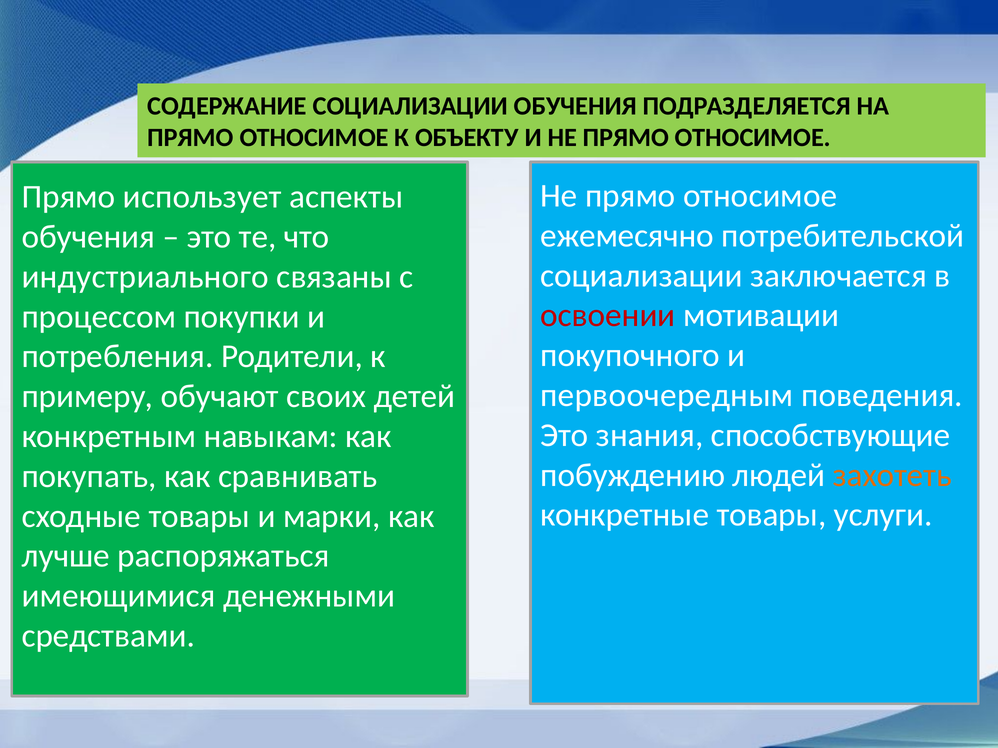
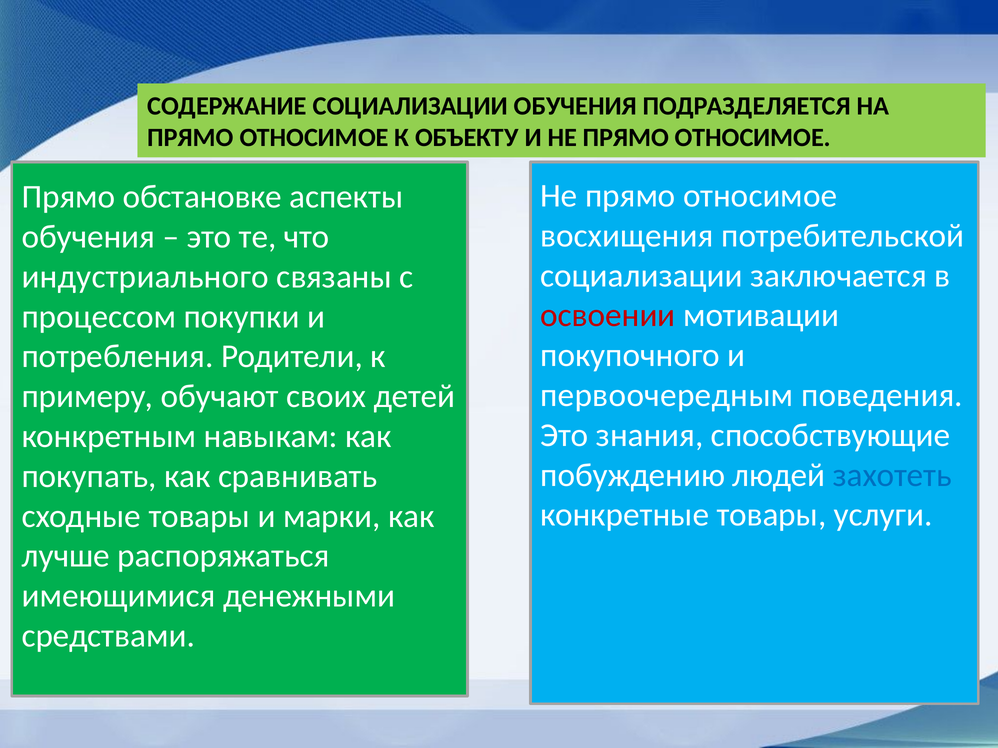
использует: использует -> обстановке (202, 197)
ежемесячно: ежемесячно -> восхищения (627, 236)
захотеть colour: orange -> blue (892, 475)
